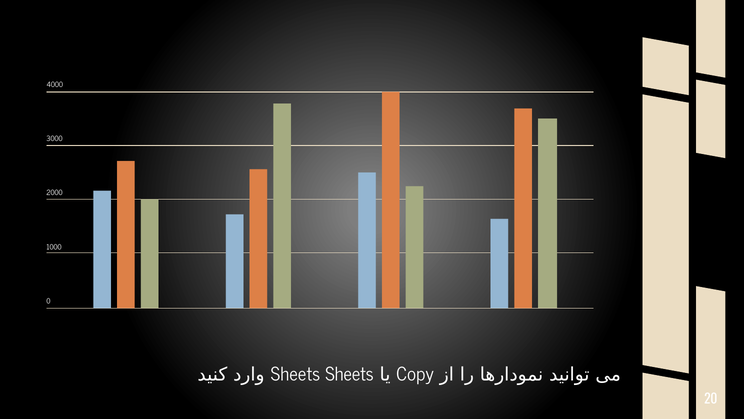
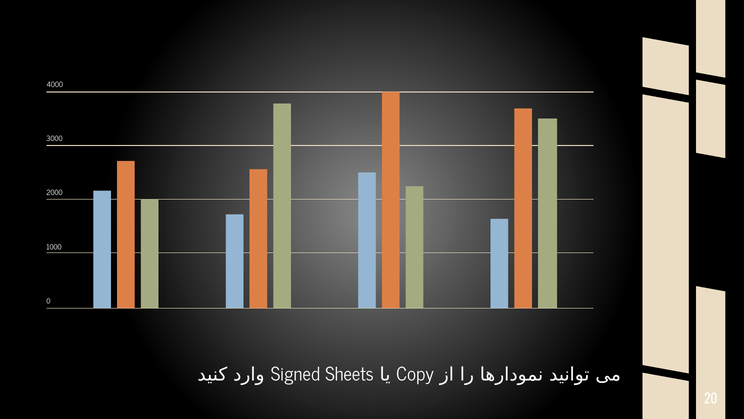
Sheets: Sheets -> Signed (295, 374)
